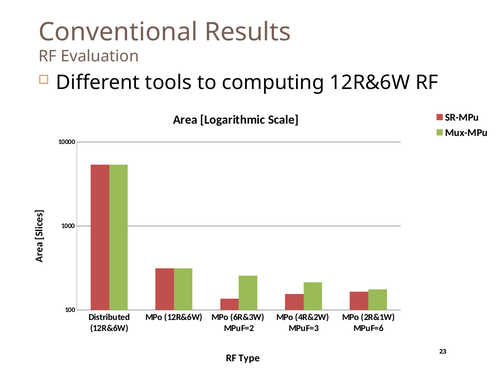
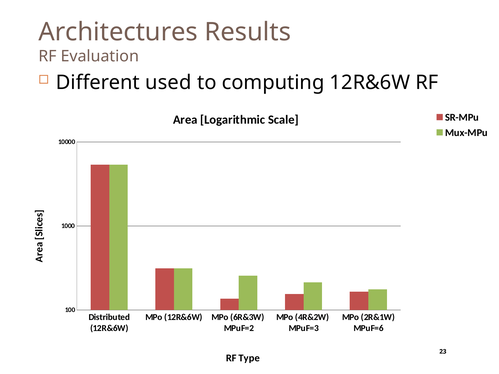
Conventional: Conventional -> Architectures (118, 32)
tools: tools -> used (168, 82)
